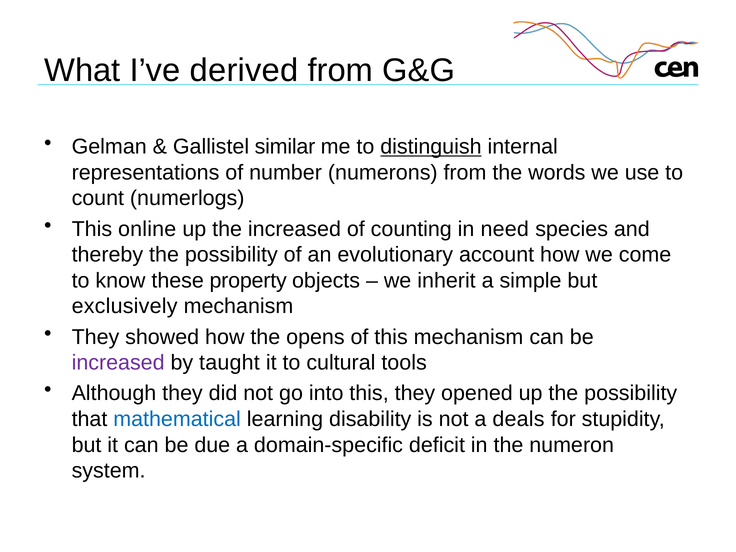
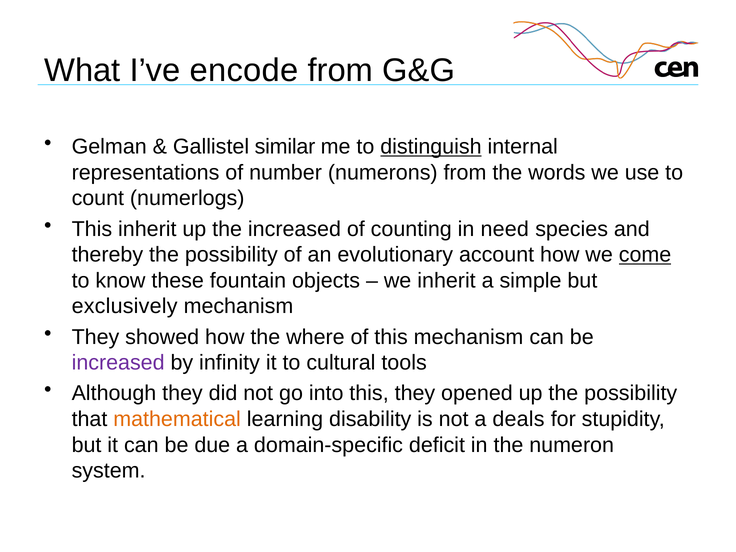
derived: derived -> encode (244, 70)
This online: online -> inherit (147, 229)
come underline: none -> present (645, 255)
property: property -> fountain (248, 281)
opens: opens -> where (315, 337)
taught: taught -> infinity (230, 363)
mathematical colour: blue -> orange (177, 419)
